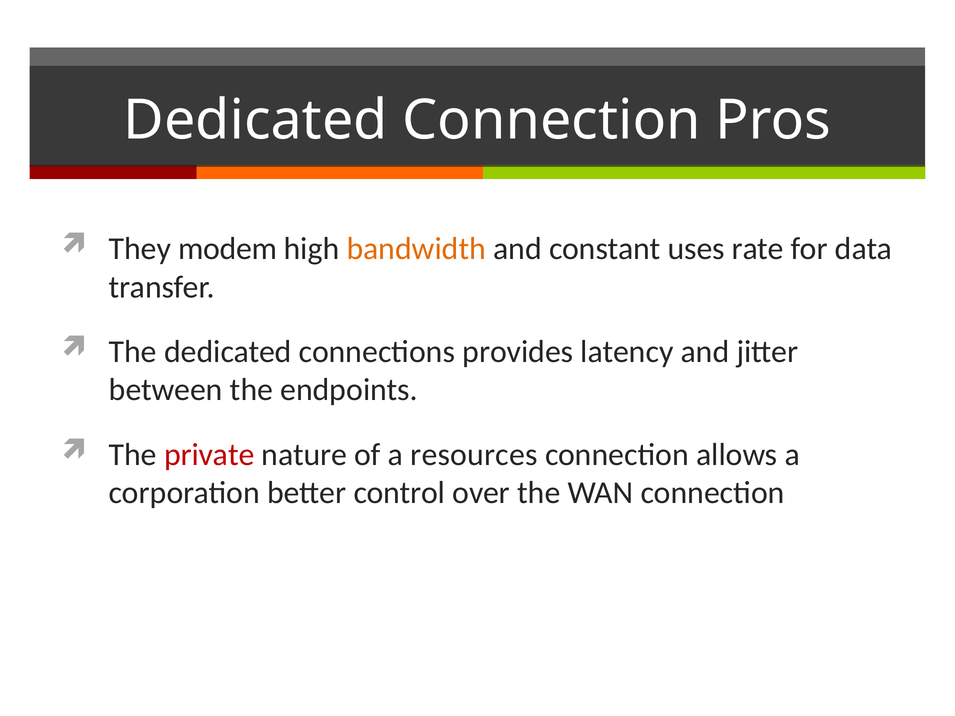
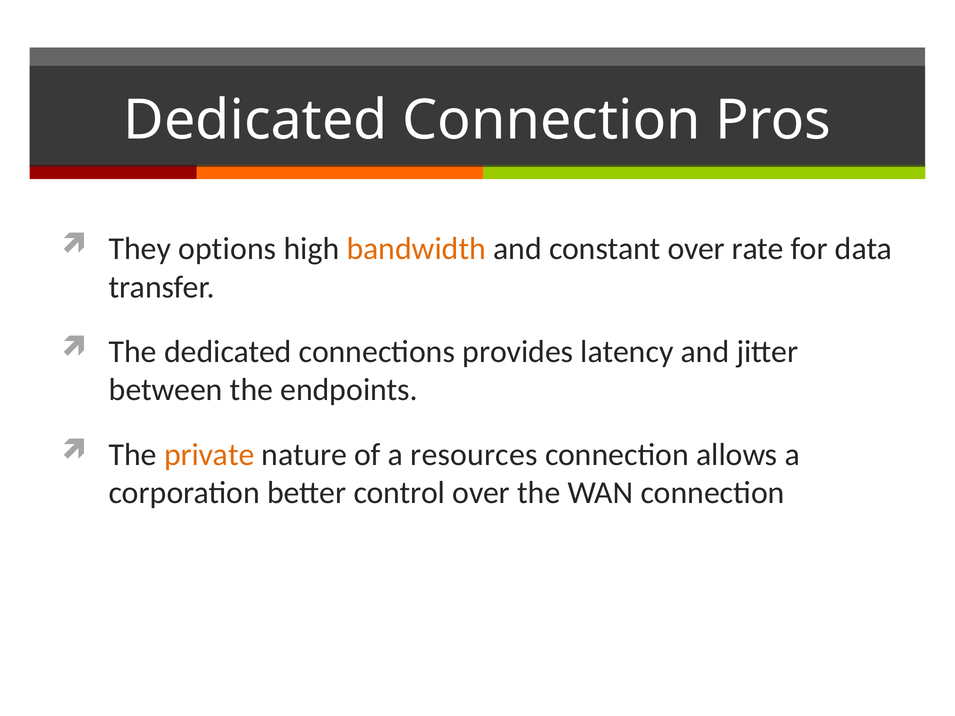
modem: modem -> options (227, 249)
constant uses: uses -> over (696, 249)
private colour: red -> orange (209, 455)
